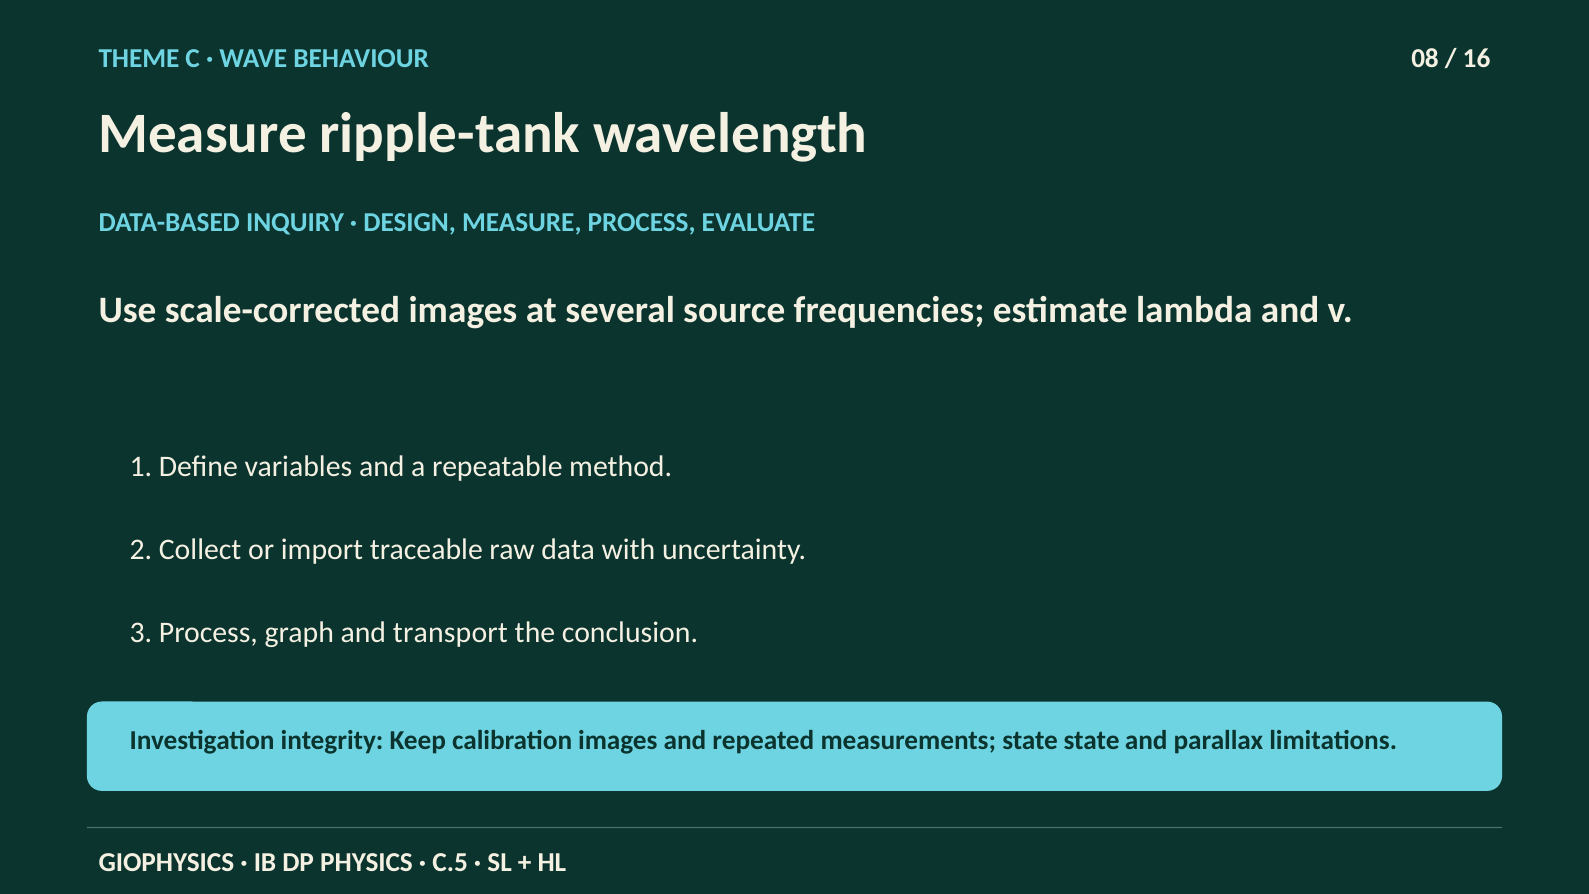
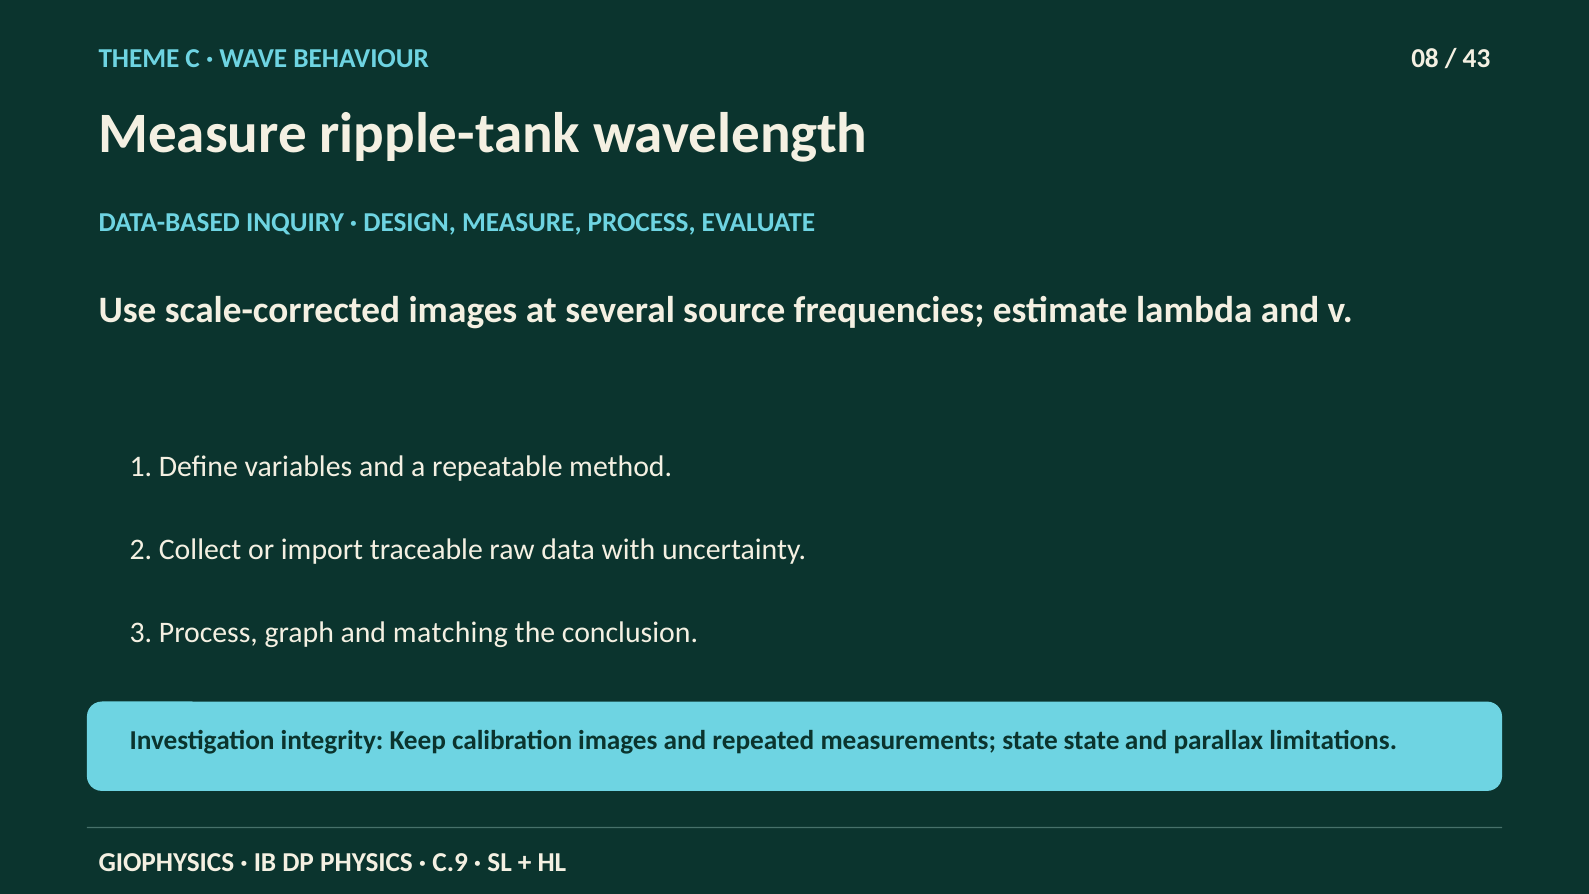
16: 16 -> 43 (1477, 59)
transport: transport -> matching (450, 633)
C.5: C.5 -> C.9 (450, 862)
